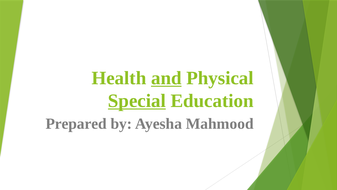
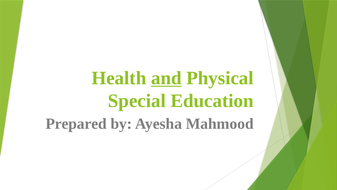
Special underline: present -> none (137, 101)
